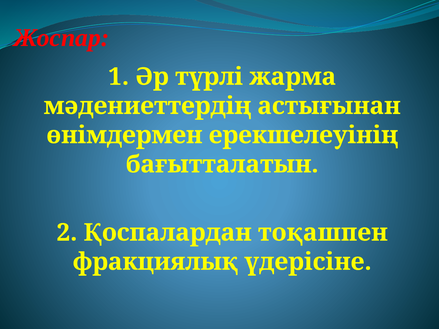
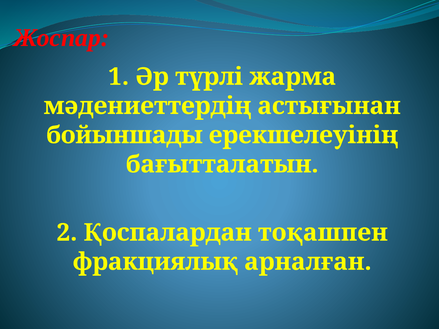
өнiмдермен: өнiмдермен -> бойыншады (124, 135)
үдерiсiне: үдерiсiне -> арналған (308, 262)
